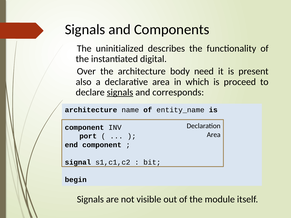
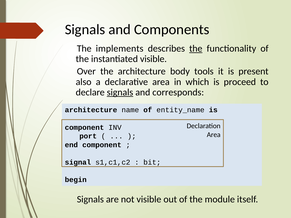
uninitialized: uninitialized -> implements (120, 49)
the underline: none -> present (196, 49)
instantiated digital: digital -> visible (153, 59)
need: need -> tools (204, 71)
